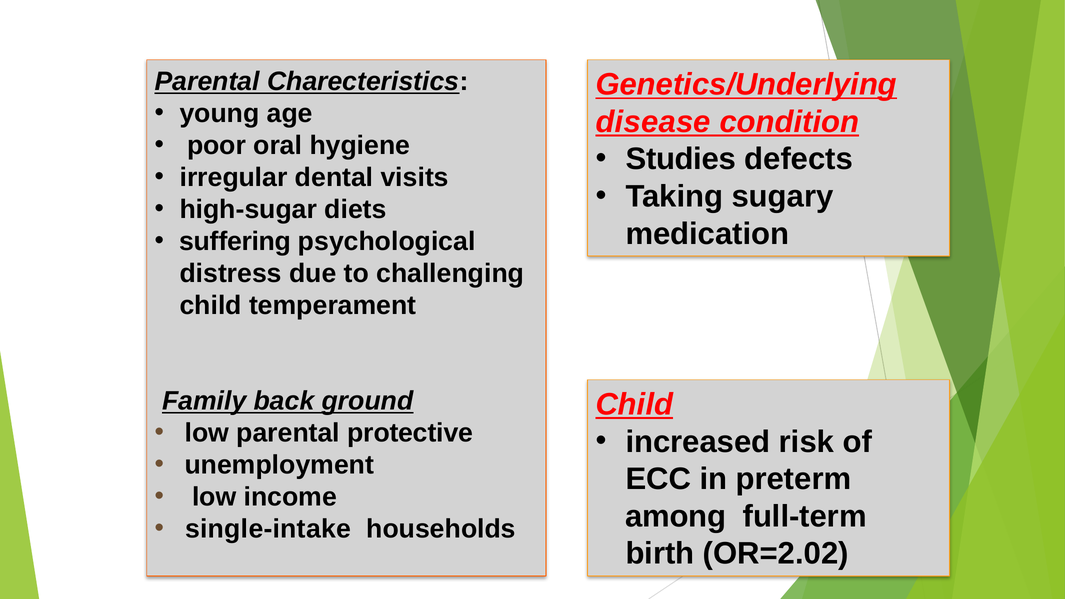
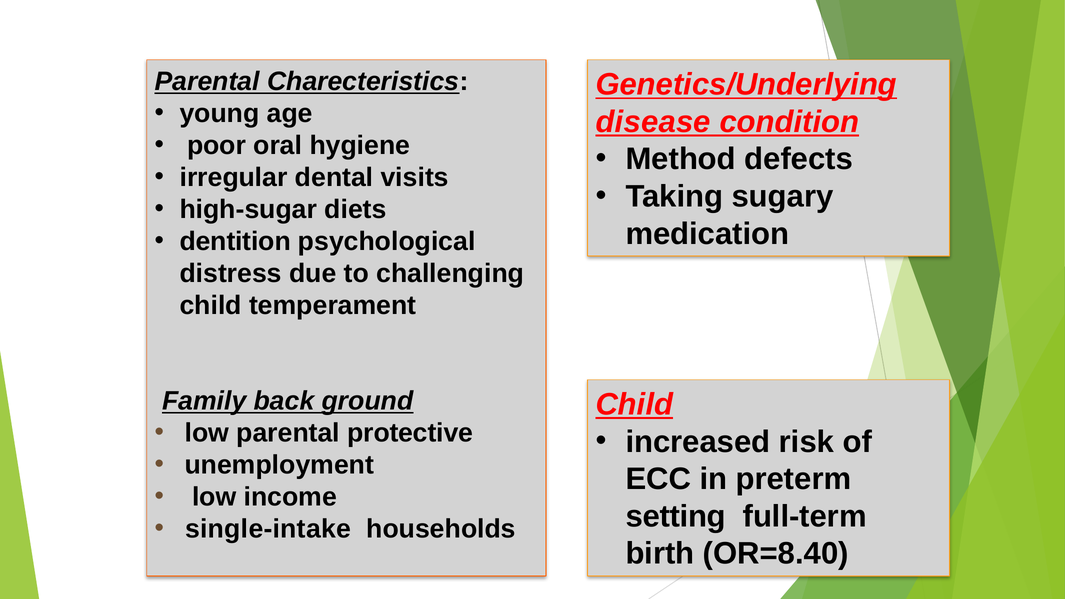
Studies: Studies -> Method (681, 159)
suffering: suffering -> dentition (235, 241)
among: among -> setting (676, 516)
OR=2.02: OR=2.02 -> OR=8.40 (776, 554)
